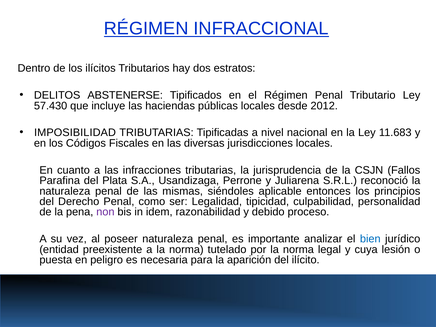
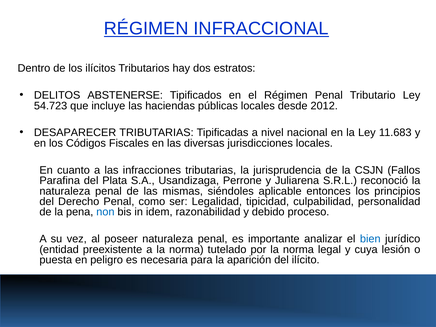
57.430: 57.430 -> 54.723 (51, 106)
IMPOSIBILIDAD: IMPOSIBILIDAD -> DESAPARECER (75, 133)
non colour: purple -> blue (105, 212)
